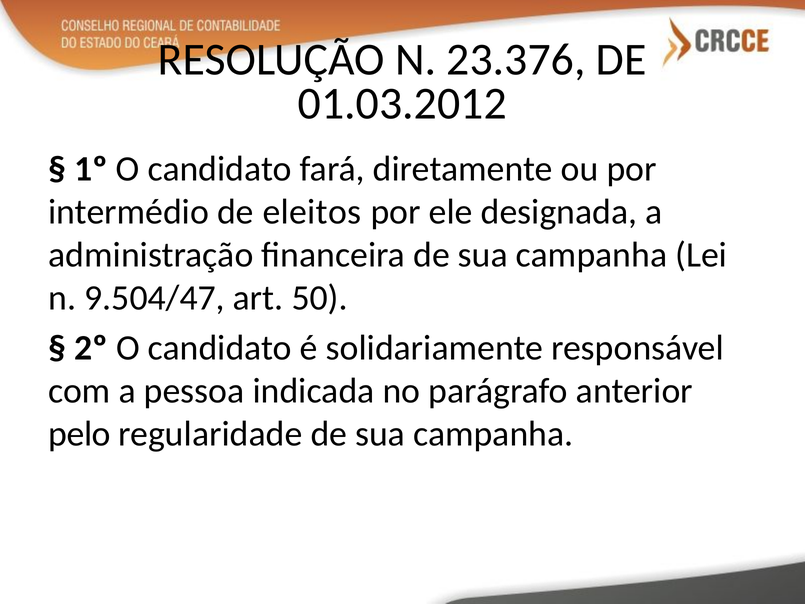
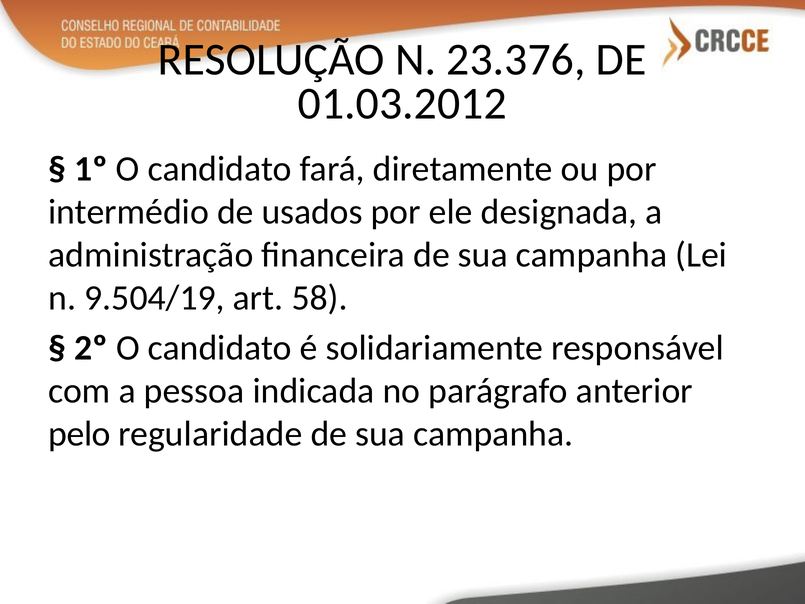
eleitos: eleitos -> usados (312, 212)
9.504/47: 9.504/47 -> 9.504/19 (154, 298)
50: 50 -> 58 (320, 298)
